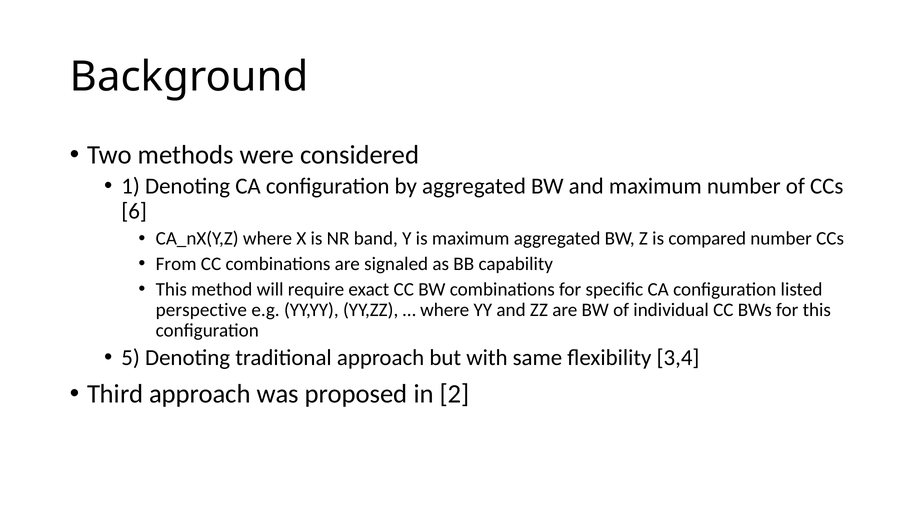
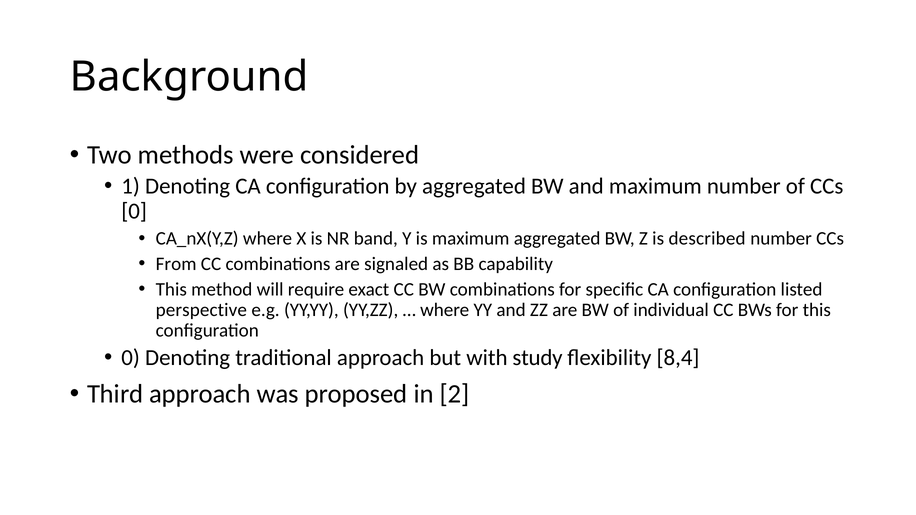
6: 6 -> 0 (134, 211)
compared: compared -> described (707, 239)
5: 5 -> 0 (131, 358)
same: same -> study (538, 358)
3,4: 3,4 -> 8,4 (678, 358)
